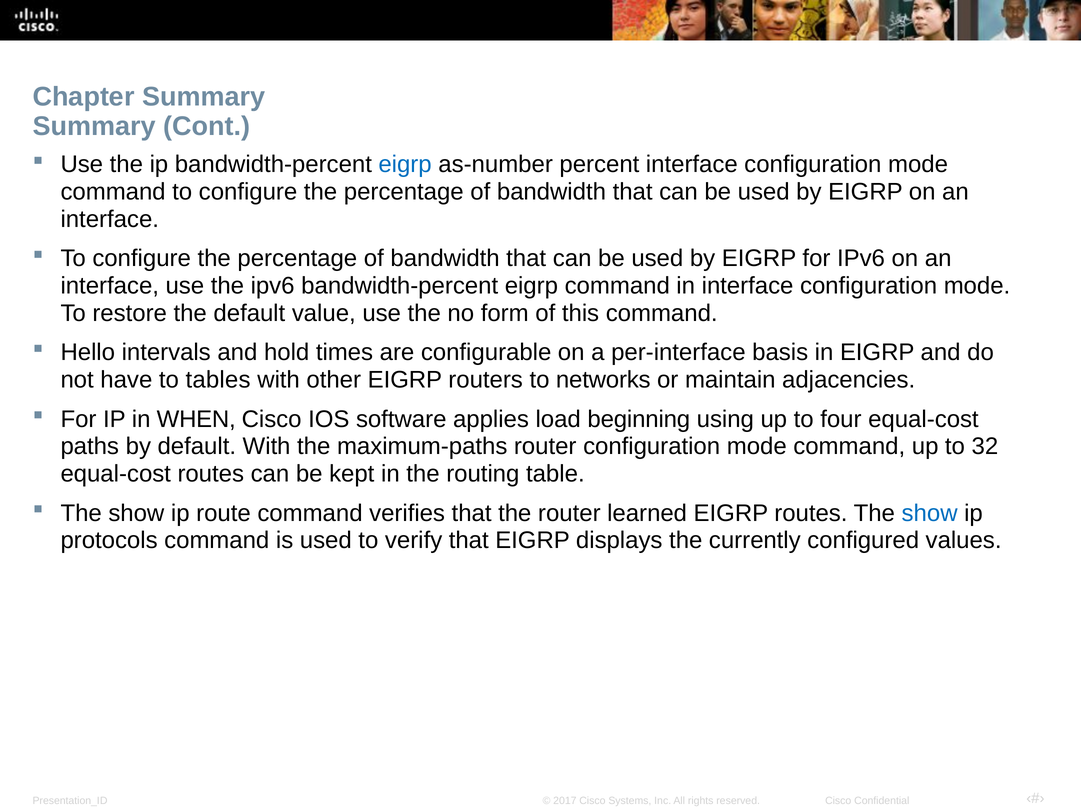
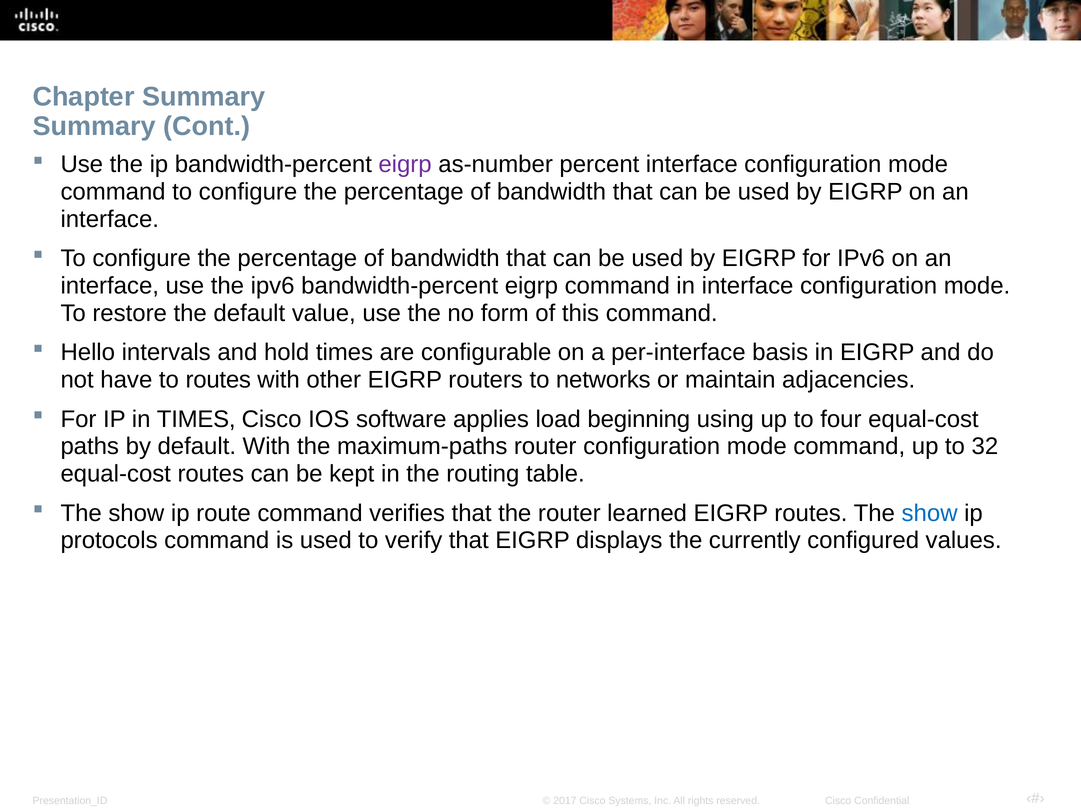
eigrp colour: blue -> purple (405, 164)
to tables: tables -> routes (218, 380)
in WHEN: WHEN -> TIMES (196, 419)
